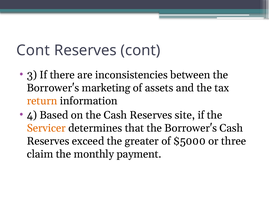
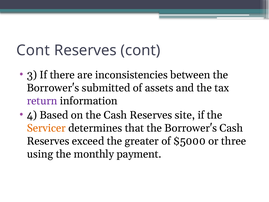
marketing: marketing -> submitted (106, 88)
return colour: orange -> purple (42, 101)
claim: claim -> using (40, 154)
